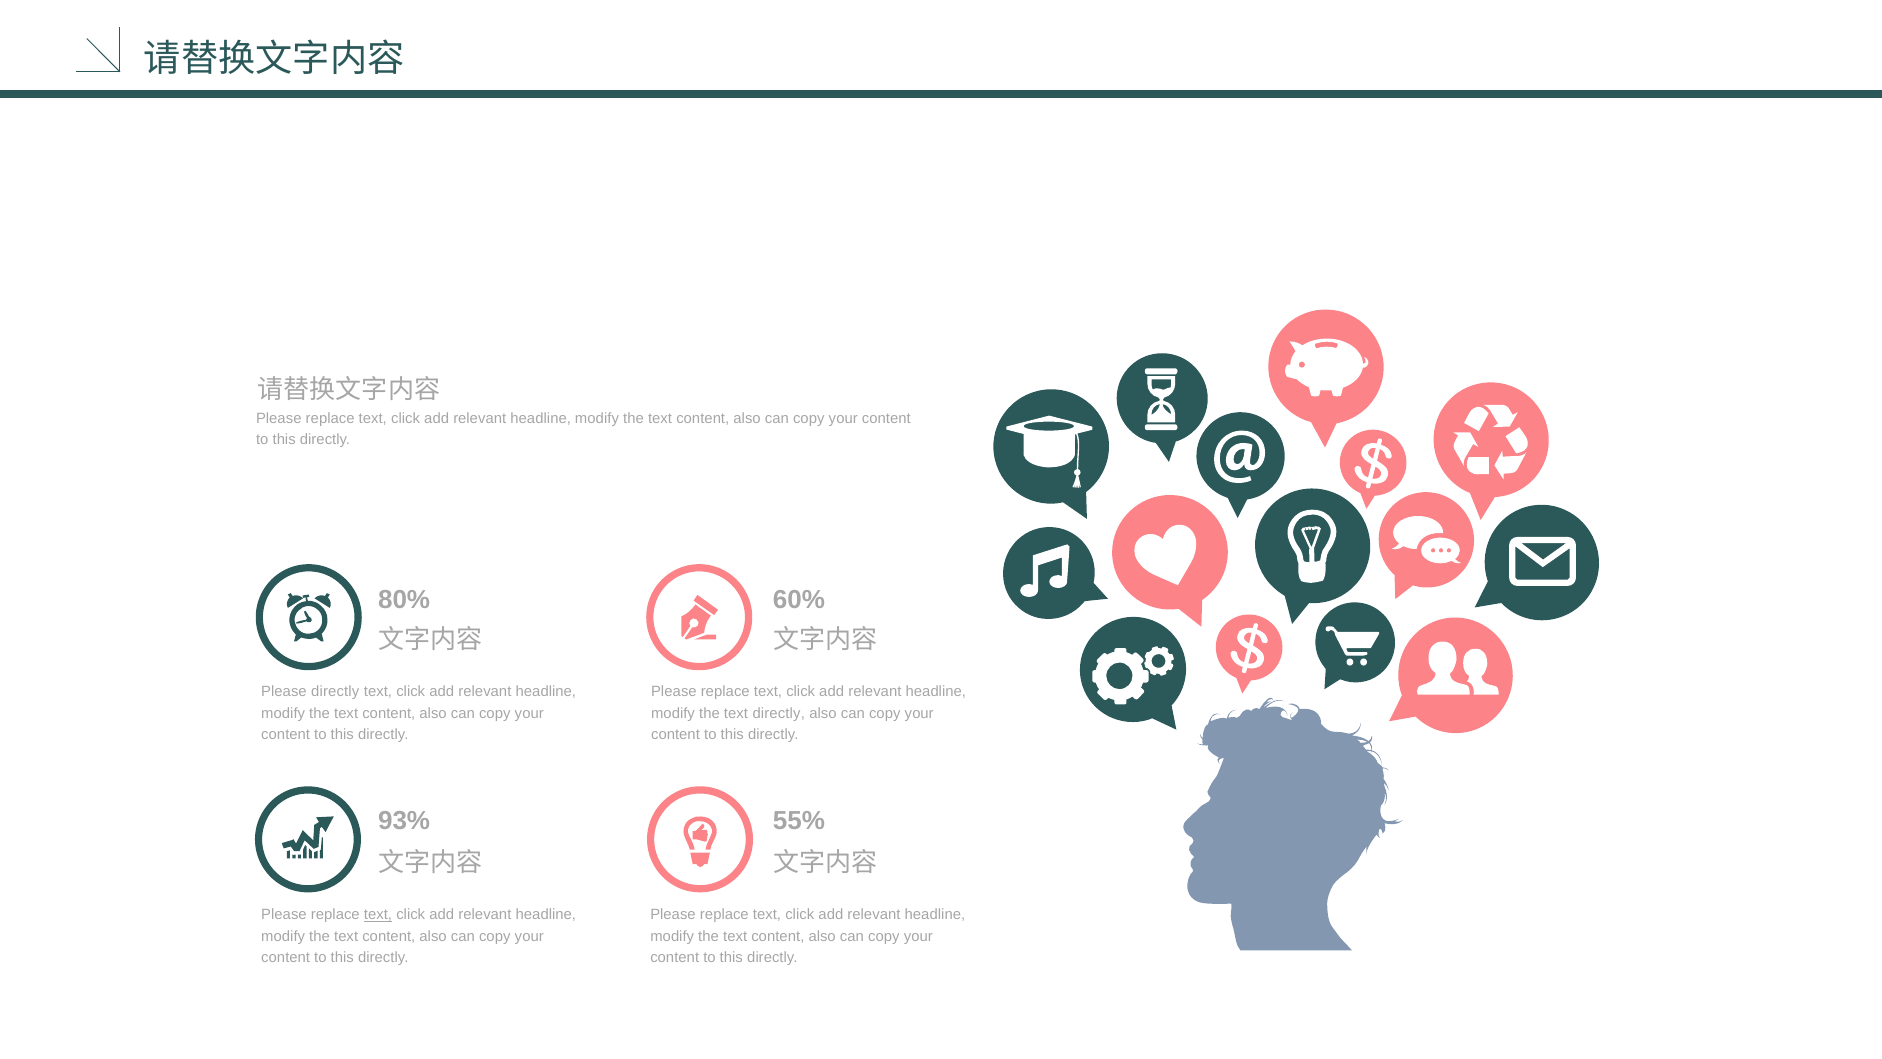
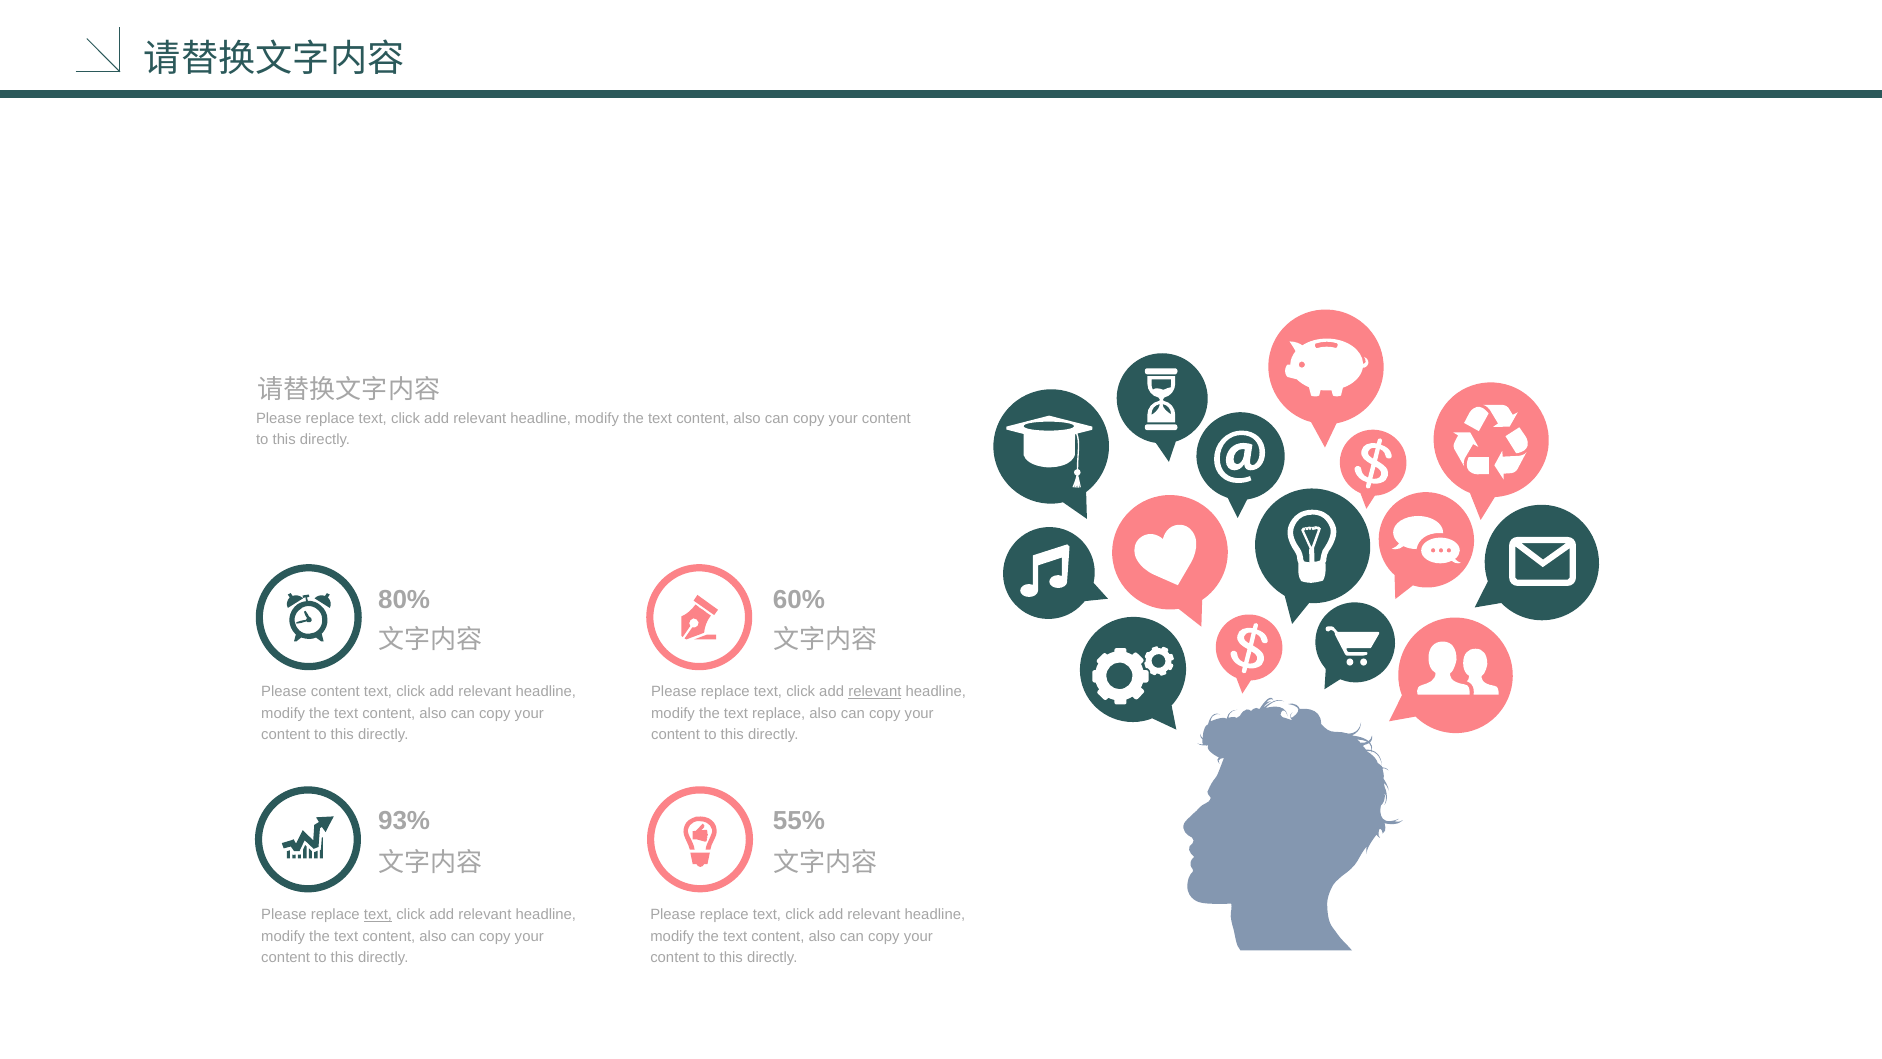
Please directly: directly -> content (335, 692)
relevant underline: none -> present (875, 692)
text directly: directly -> replace (779, 713)
